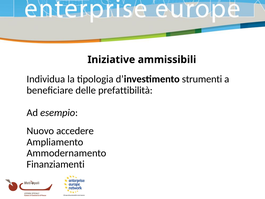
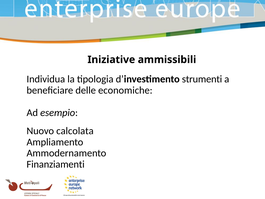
prefattibilità: prefattibilità -> economiche (125, 90)
accedere: accedere -> calcolata (75, 131)
